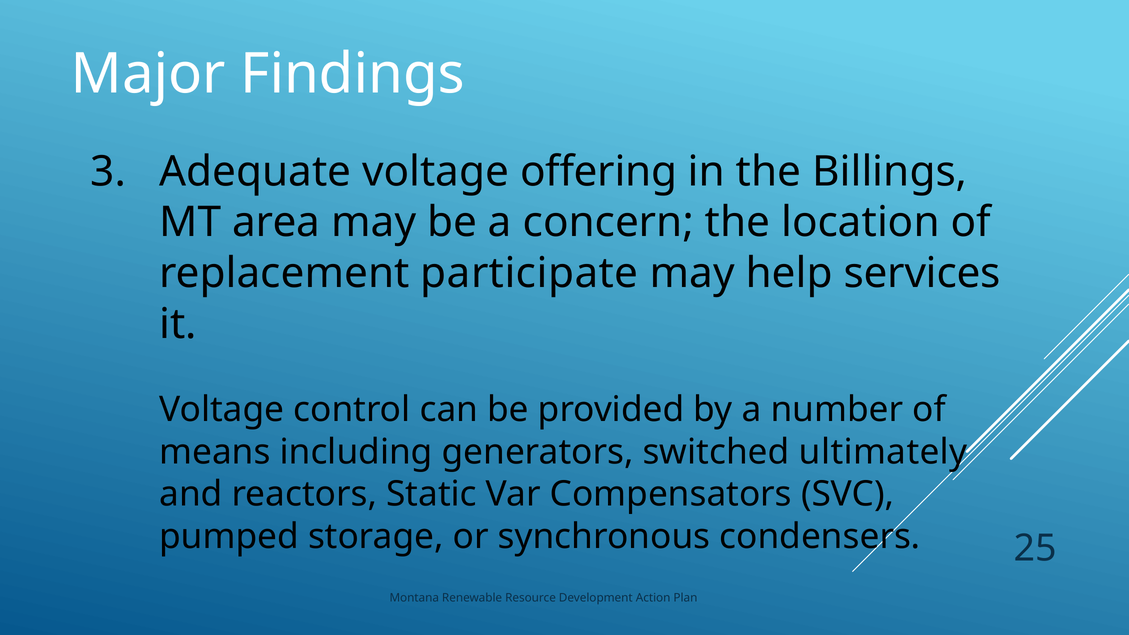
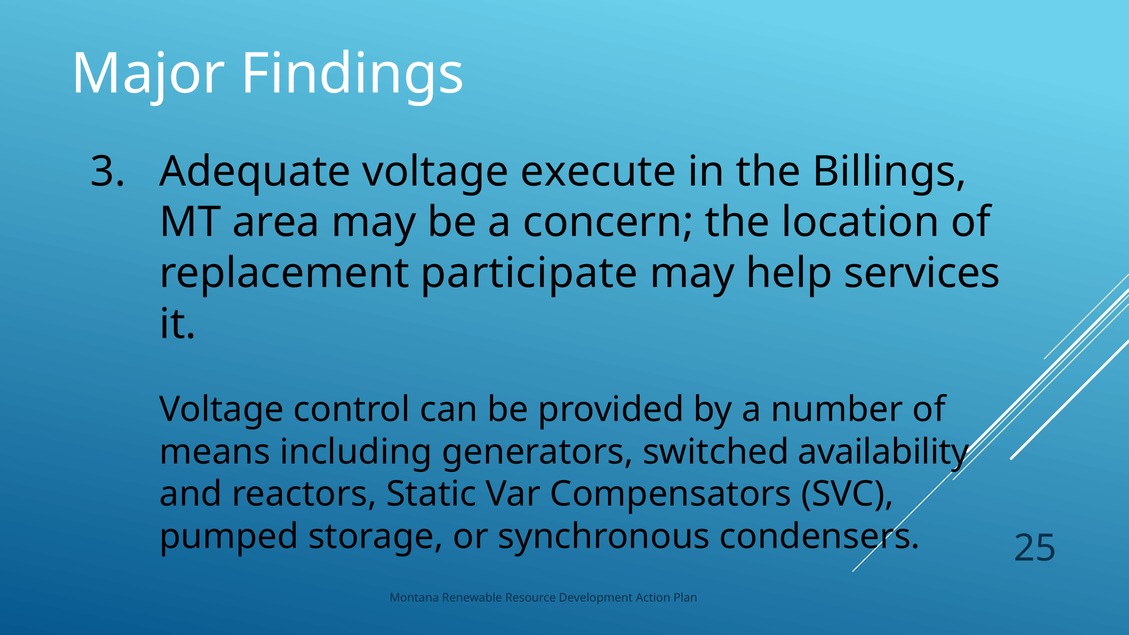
offering: offering -> execute (598, 172)
ultimately: ultimately -> availability (883, 452)
